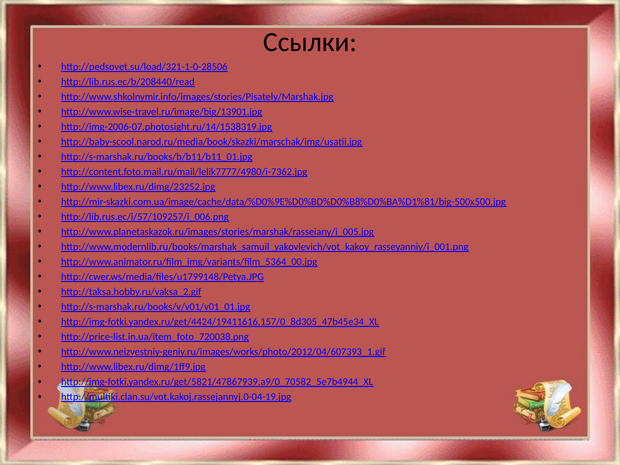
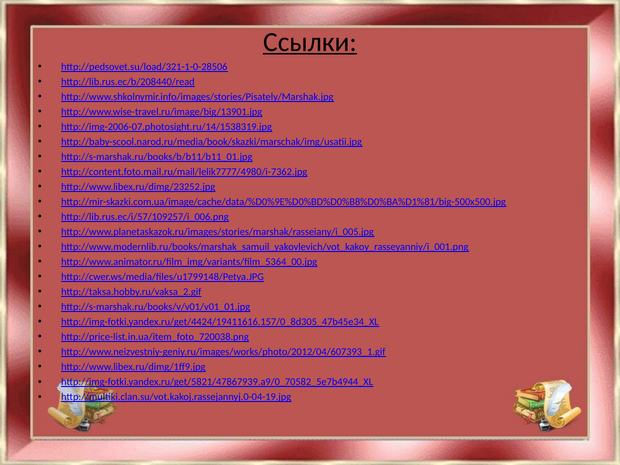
Ссылки underline: none -> present (310, 42)
